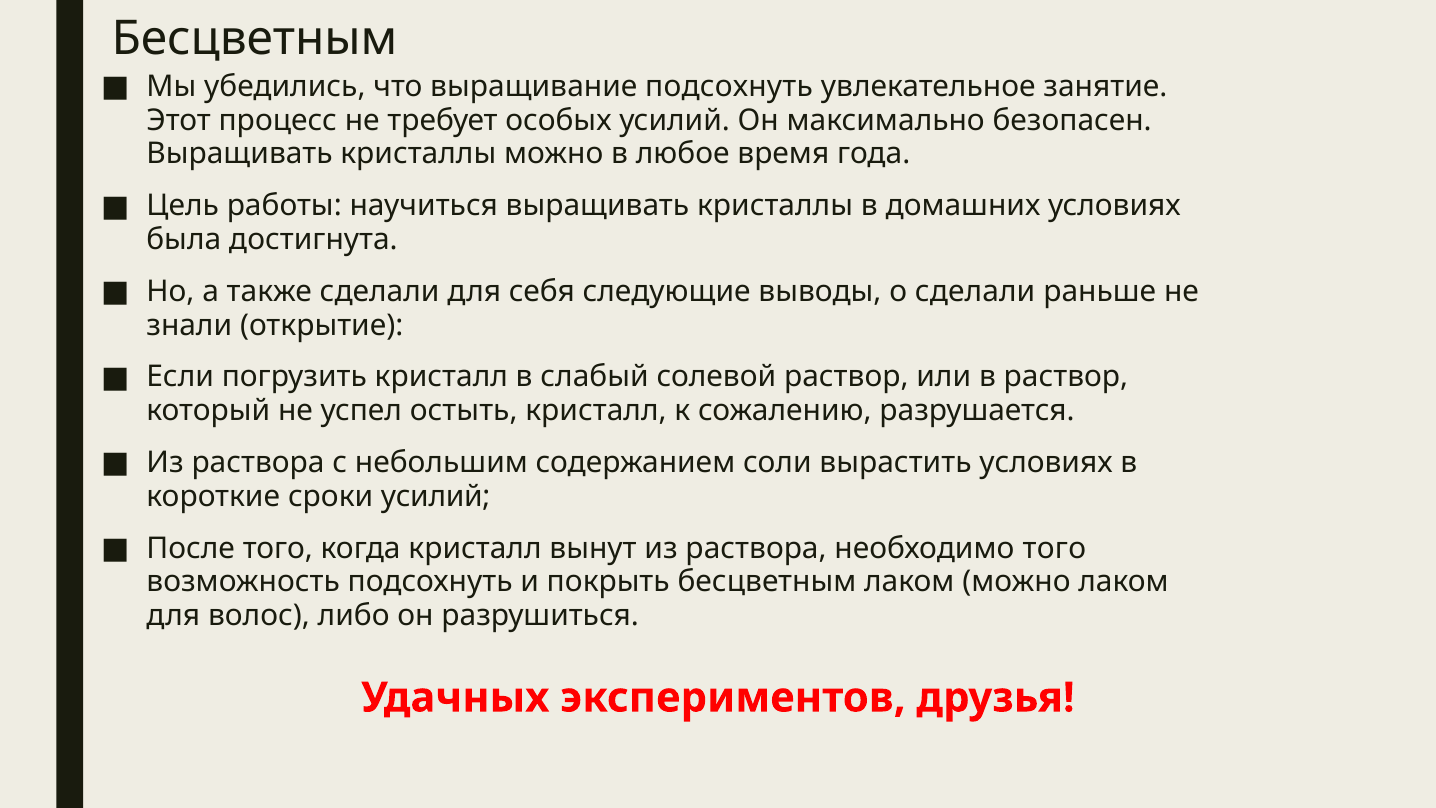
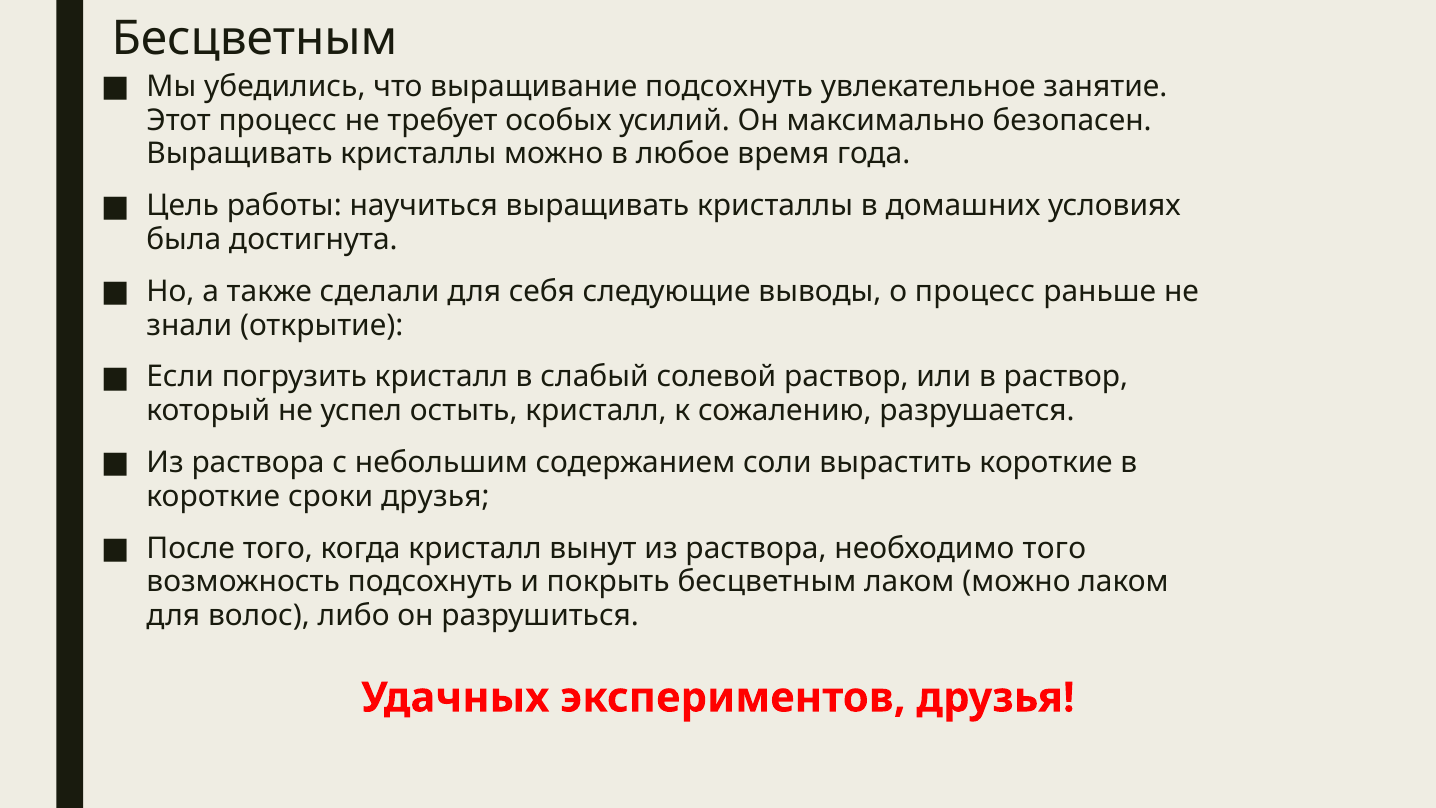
о сделали: сделали -> процесс (975, 291)
вырастить условиях: условиях -> короткие (1046, 462)
сроки усилий: усилий -> друзья (435, 496)
